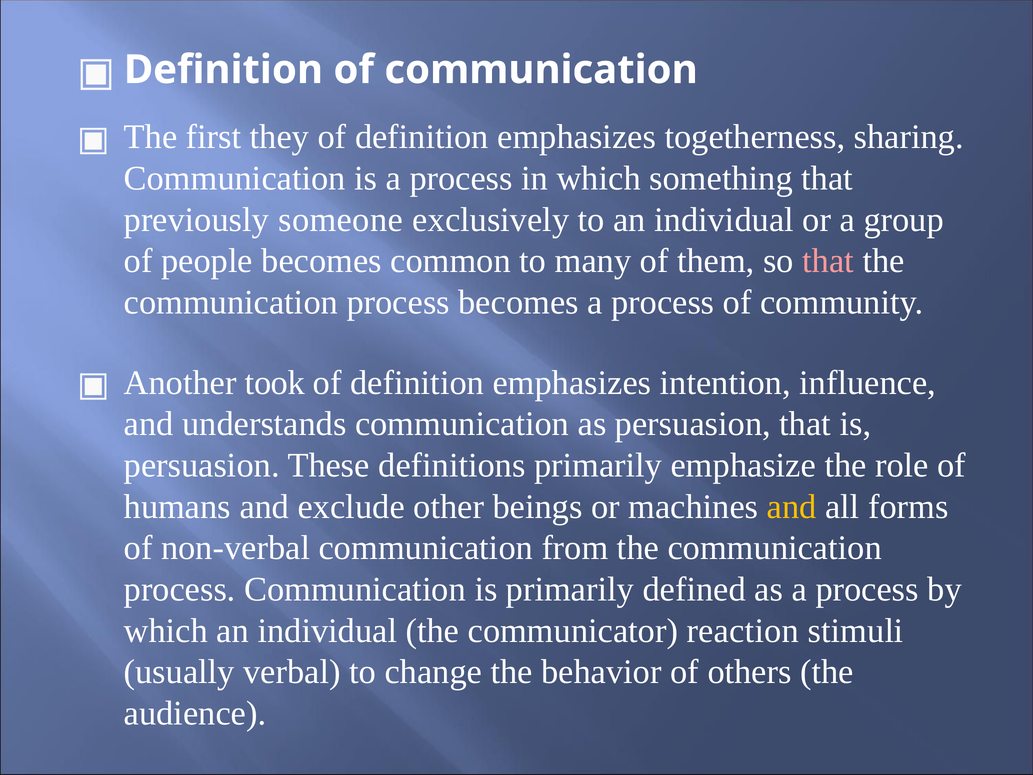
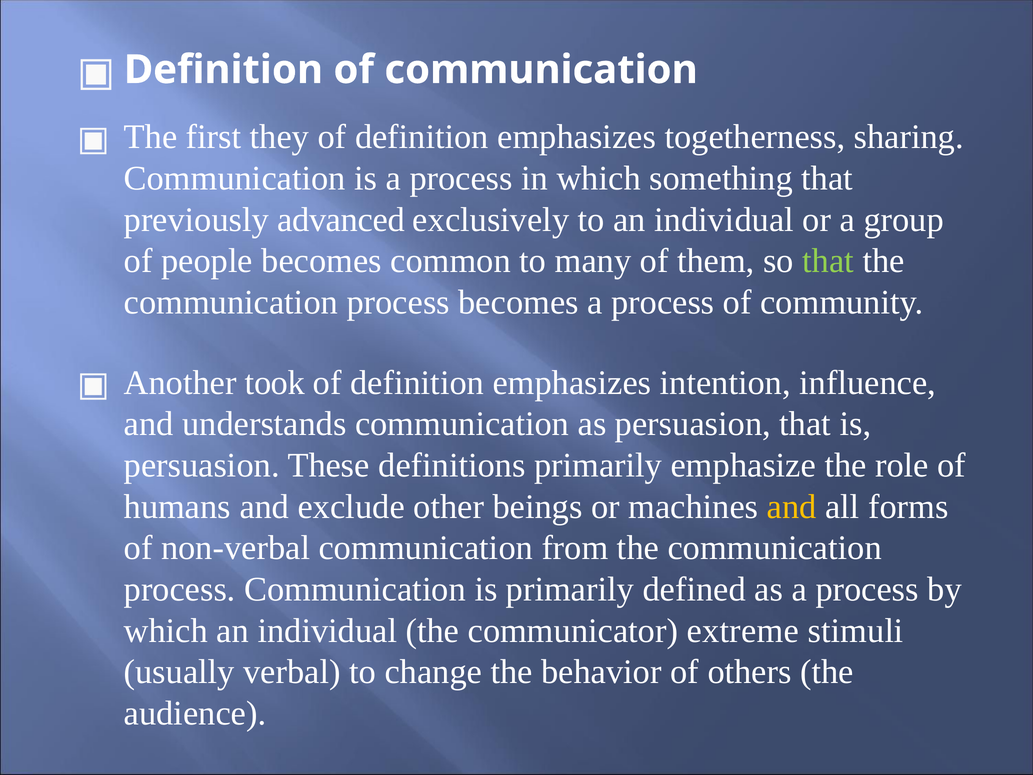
someone: someone -> advanced (341, 220)
that colour: pink -> light green (828, 261)
reaction: reaction -> extreme (743, 630)
